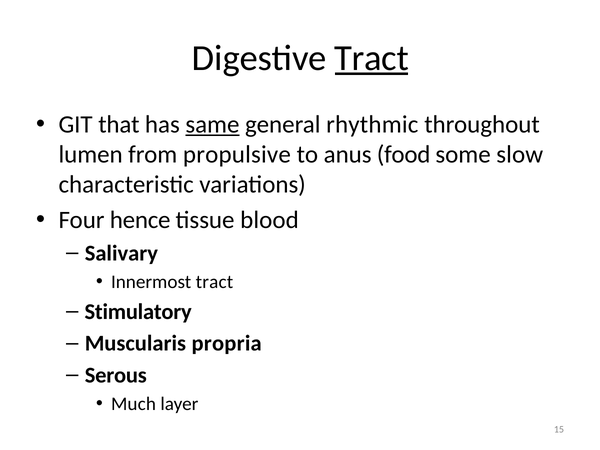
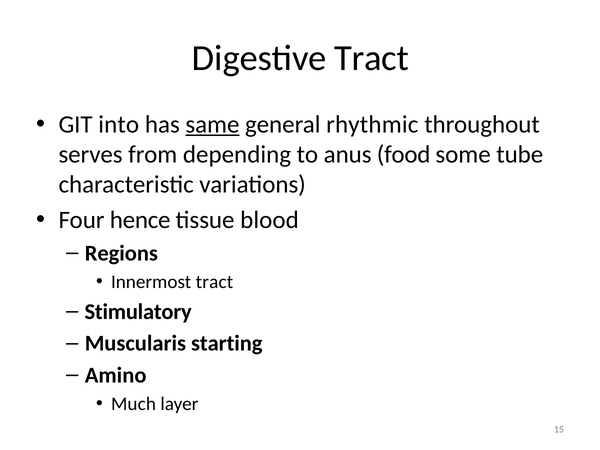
Tract underline: present -> none (372, 58)
that: that -> into (119, 125)
lumen: lumen -> serves (91, 155)
propulsive: propulsive -> depending (237, 155)
slow: slow -> tube (520, 155)
Salivary: Salivary -> Regions (121, 253)
propria: propria -> starting (227, 343)
Serous: Serous -> Amino (116, 375)
